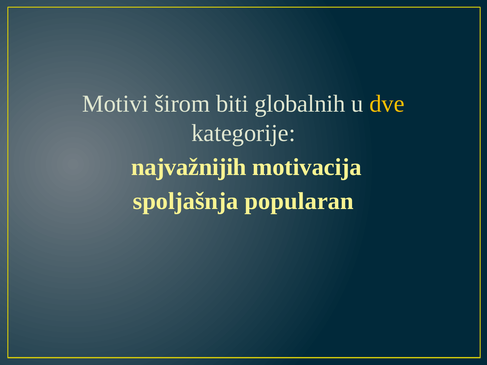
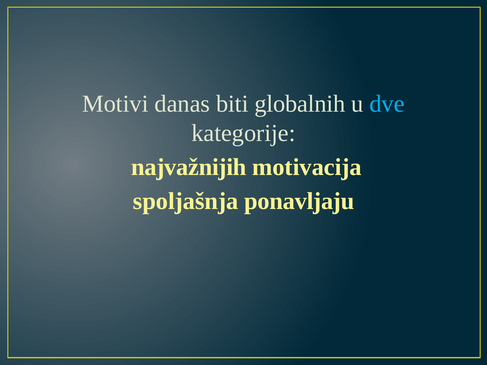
širom: širom -> danas (182, 104)
dve colour: yellow -> light blue (387, 104)
popularan: popularan -> ponavljaju (299, 201)
